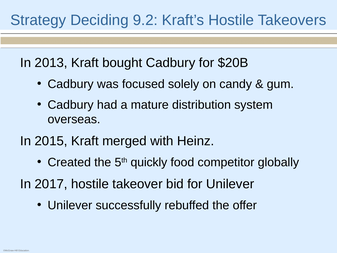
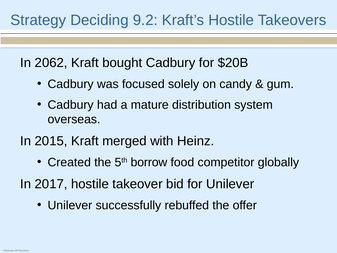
2013: 2013 -> 2062 (51, 63)
quickly: quickly -> borrow (149, 162)
